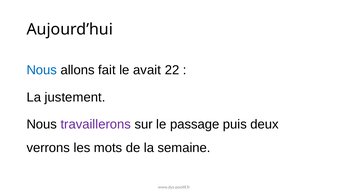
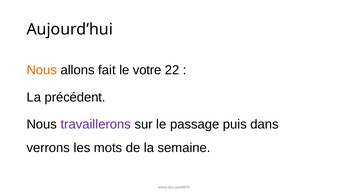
Nous colour: blue -> orange (42, 70)
avait: avait -> votre (147, 70)
justement: justement -> précédent (75, 97)
deux: deux -> dans (265, 124)
